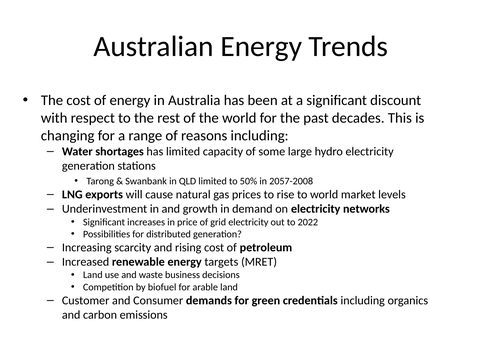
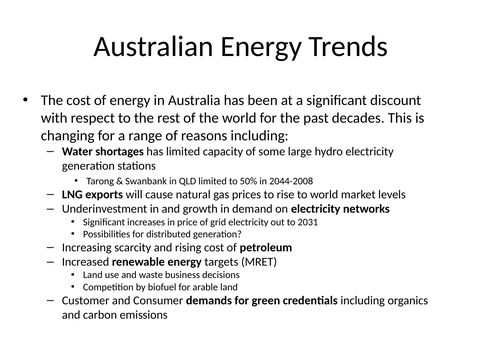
2057-2008: 2057-2008 -> 2044-2008 (291, 181)
2022: 2022 -> 2031 (308, 222)
